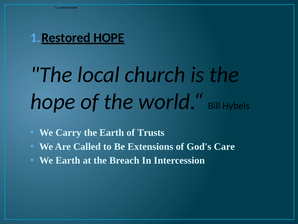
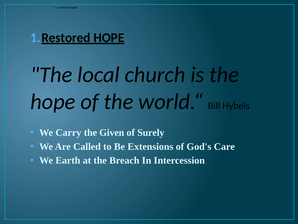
the Earth: Earth -> Given (112, 132)
Trusts: Trusts -> Surely (151, 132)
